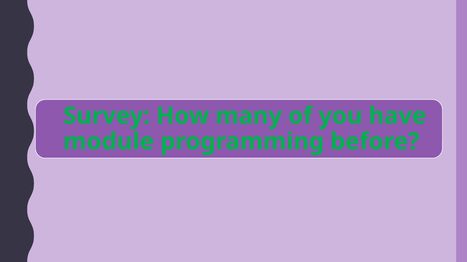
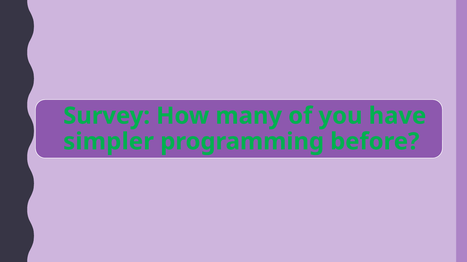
module: module -> simpler (109, 142)
